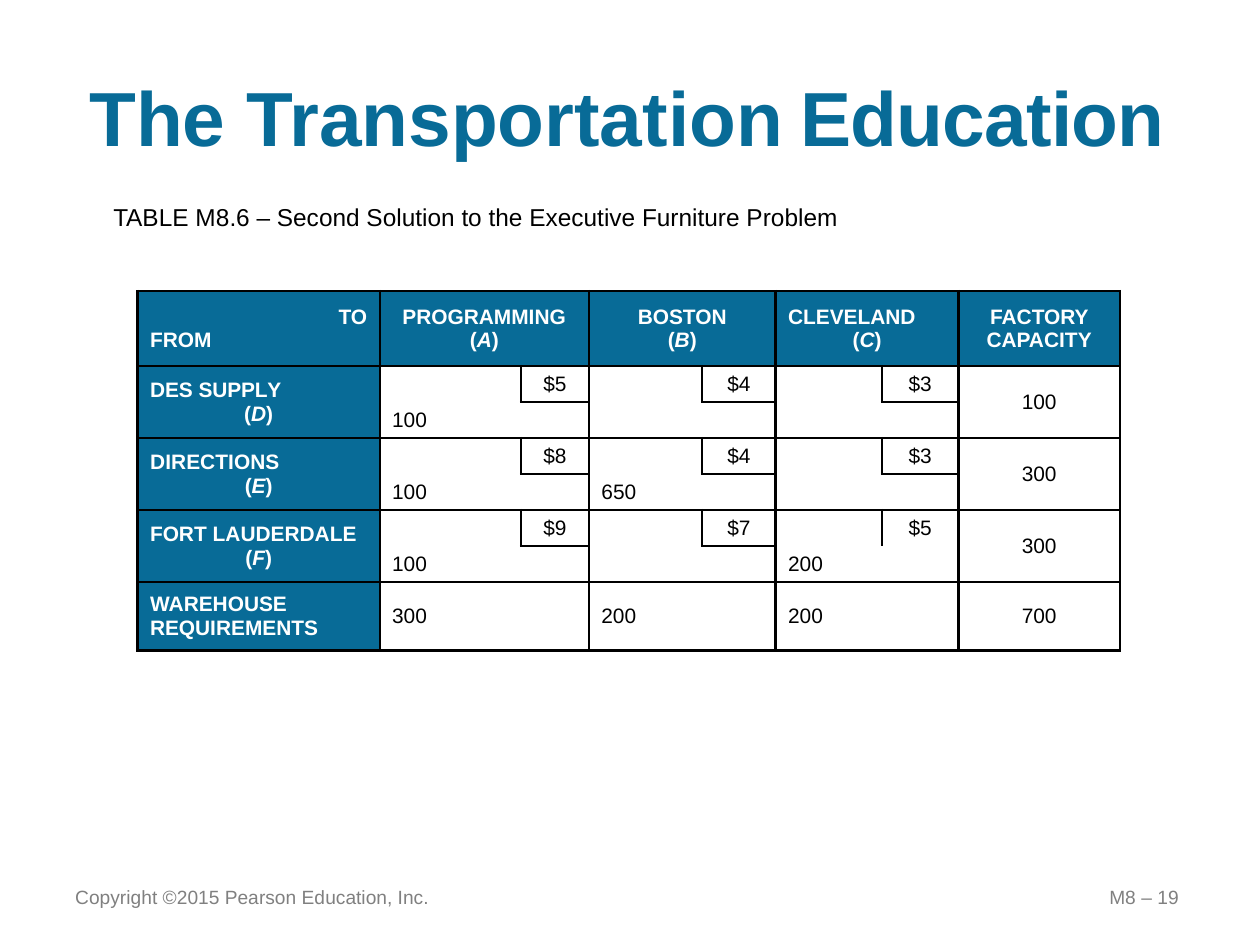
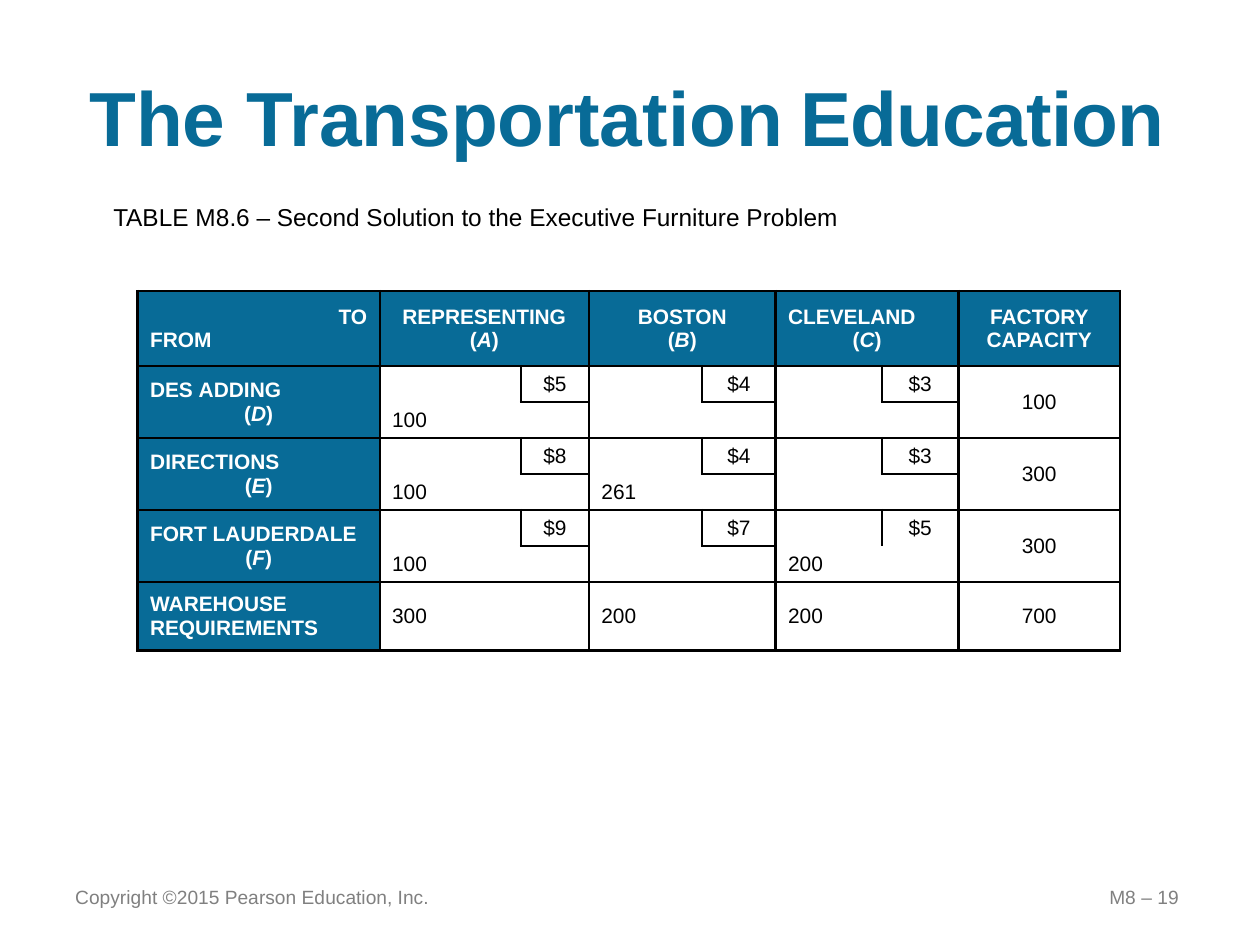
PROGRAMMING: PROGRAMMING -> REPRESENTING (484, 317)
SUPPLY: SUPPLY -> ADDING (240, 391)
650: 650 -> 261 (619, 492)
